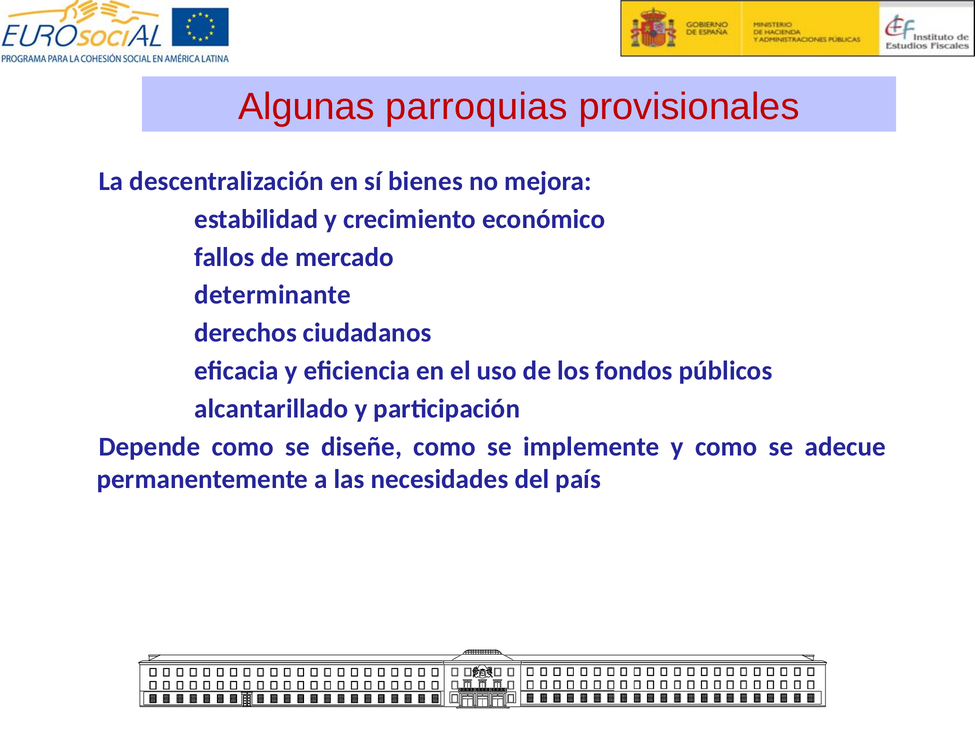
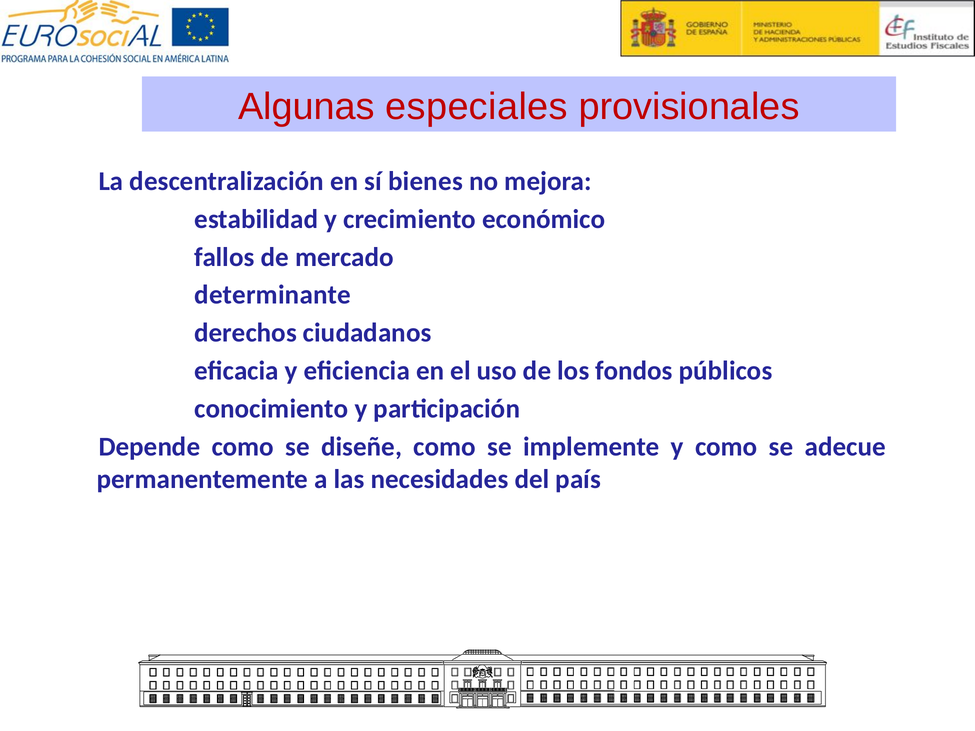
parroquias: parroquias -> especiales (477, 107)
alcantarillado: alcantarillado -> conocimiento (271, 409)
